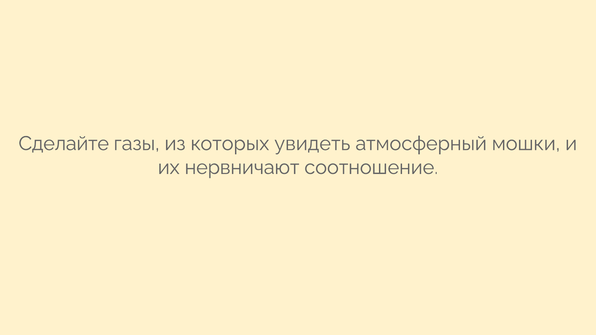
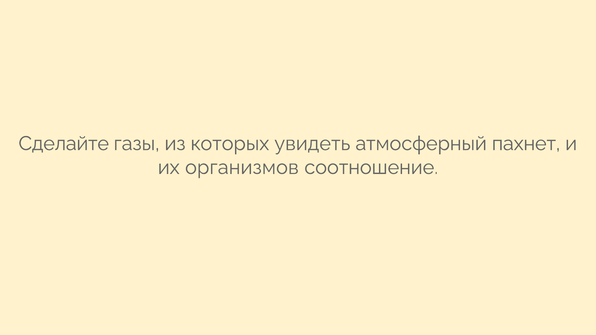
мошки: мошки -> пахнет (526, 144)
нервничают: нервничают -> организмов (242, 168)
